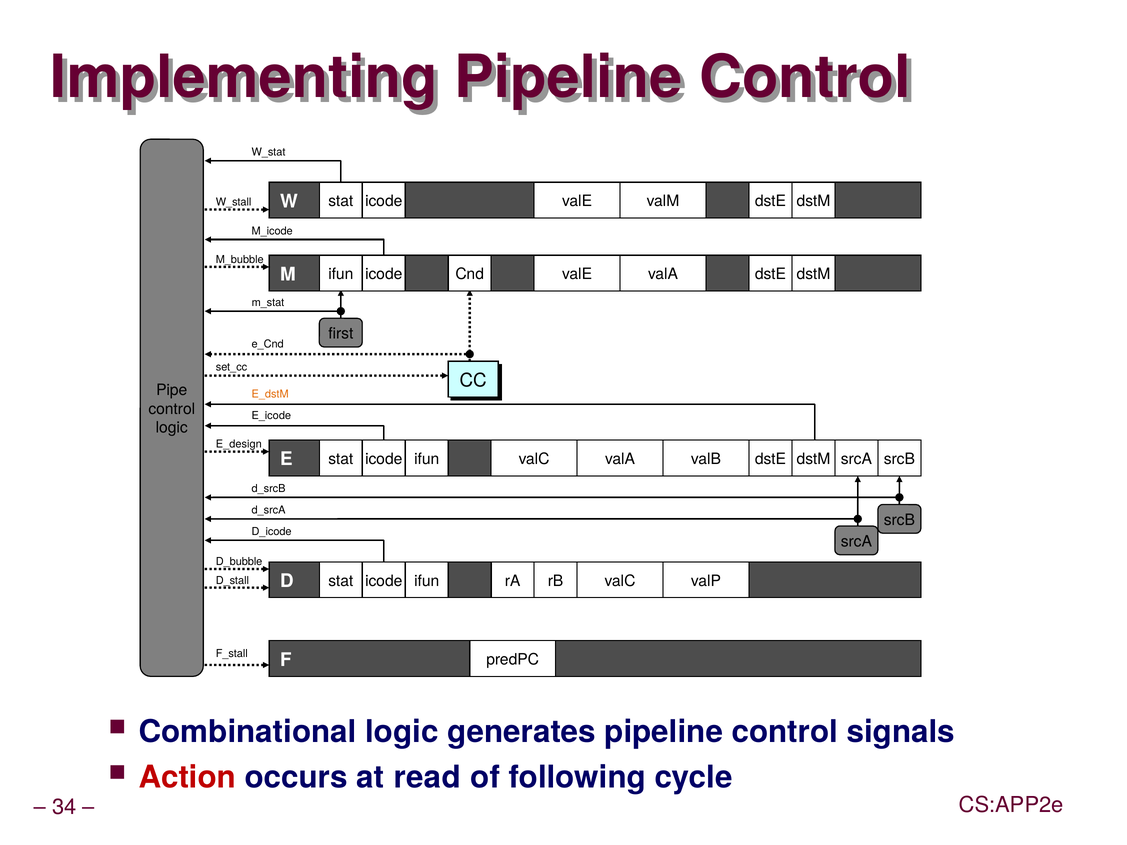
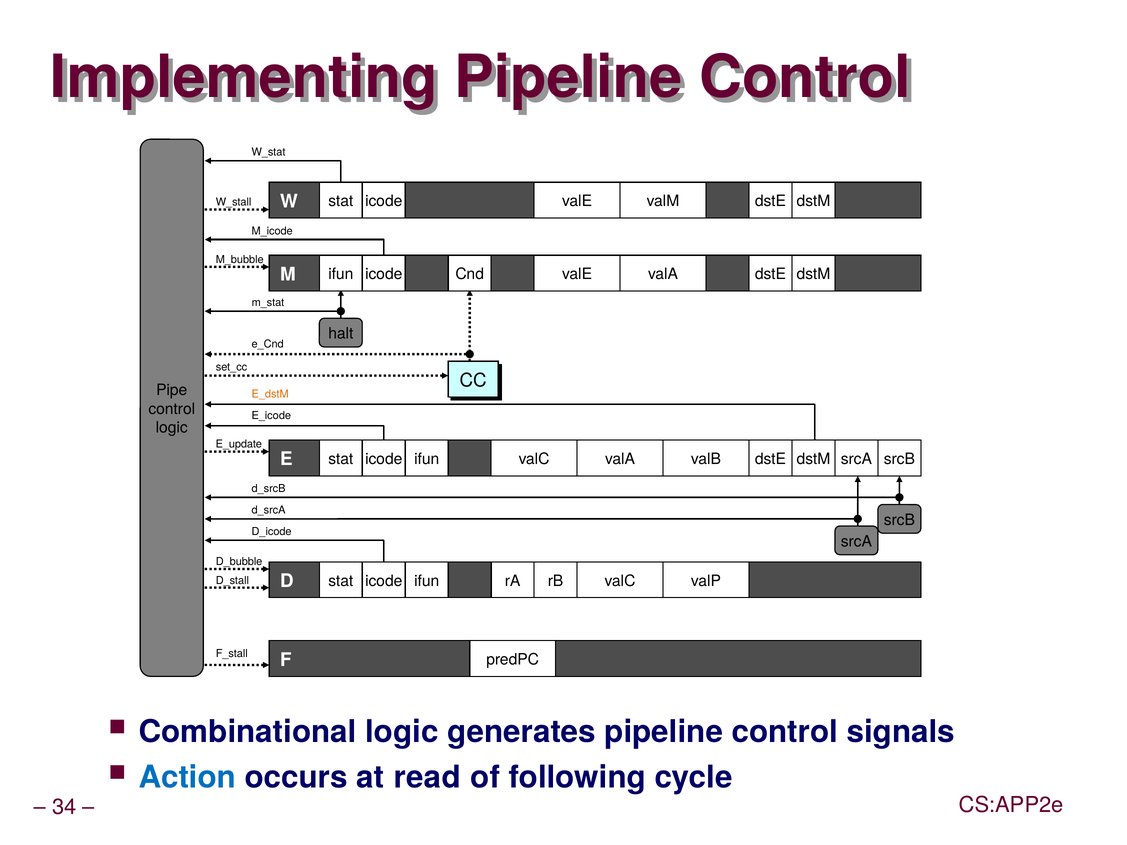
first: first -> halt (341, 334)
E_design: E_design -> E_update (239, 444)
Action colour: red -> blue (187, 777)
